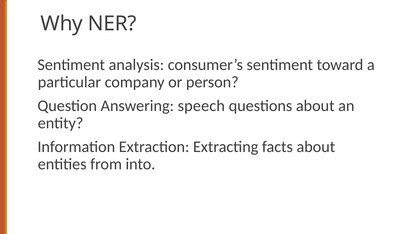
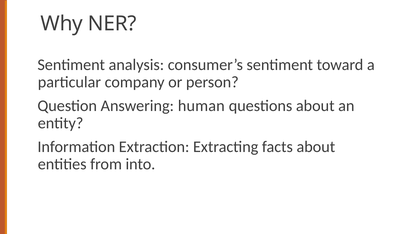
speech: speech -> human (201, 106)
